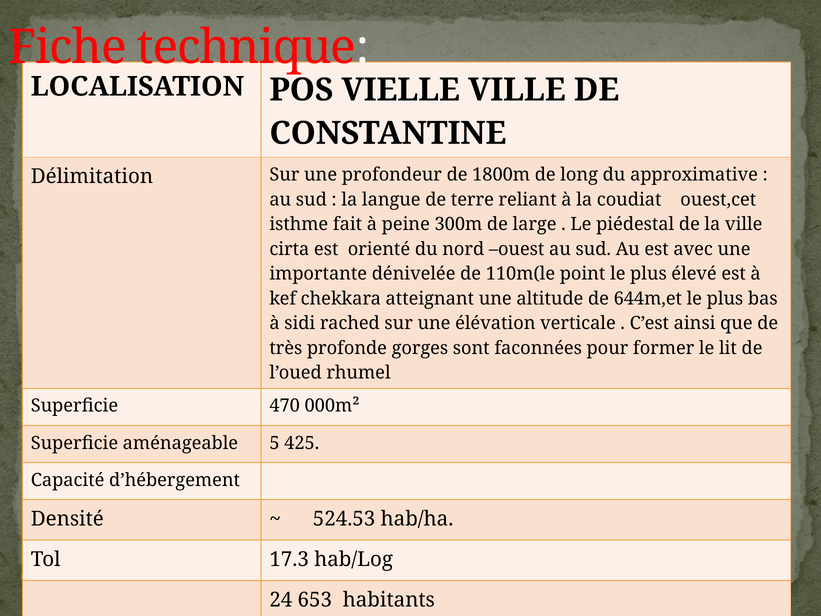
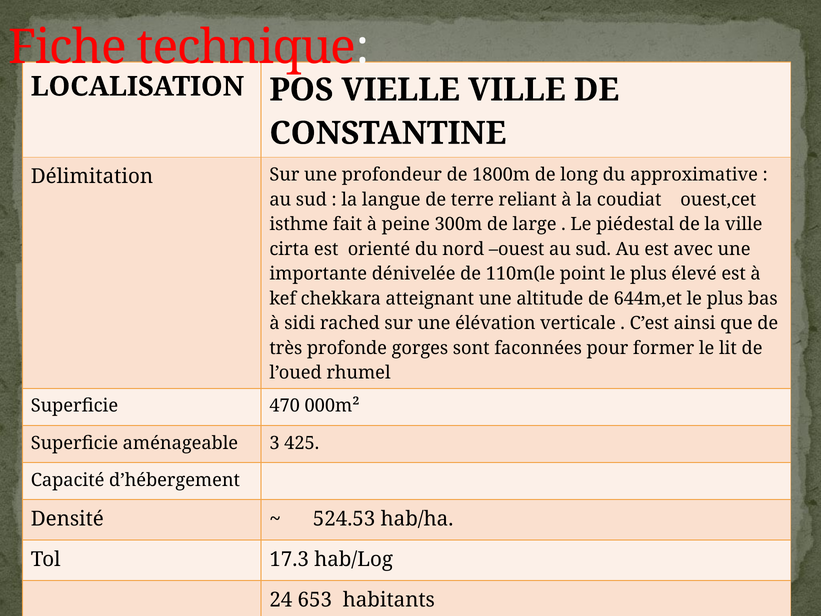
5: 5 -> 3 (275, 443)
